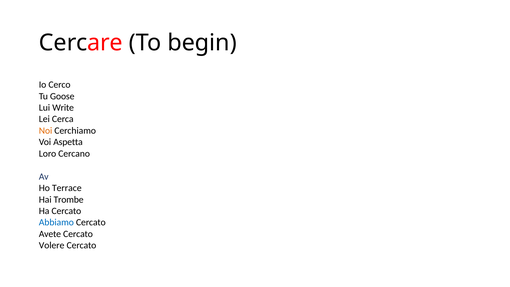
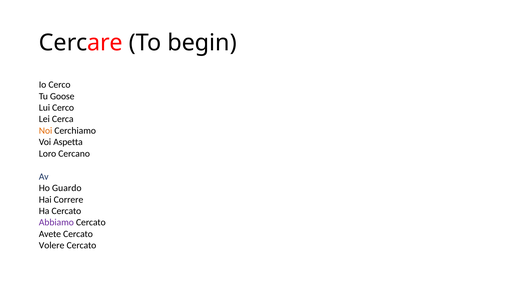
Lui Write: Write -> Cerco (63, 108)
Terrace: Terrace -> Guardo (67, 188)
Trombe: Trombe -> Correre (69, 199)
Abbiamo colour: blue -> purple (56, 222)
